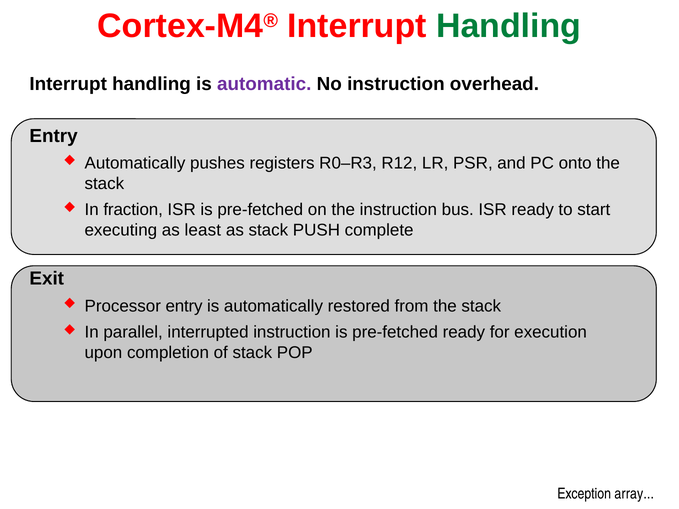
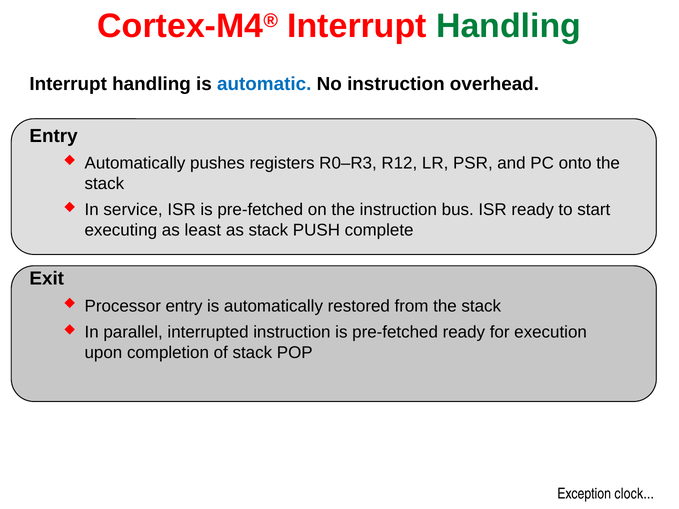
automatic colour: purple -> blue (264, 84)
fraction: fraction -> service (133, 210)
array: array -> clock (634, 494)
